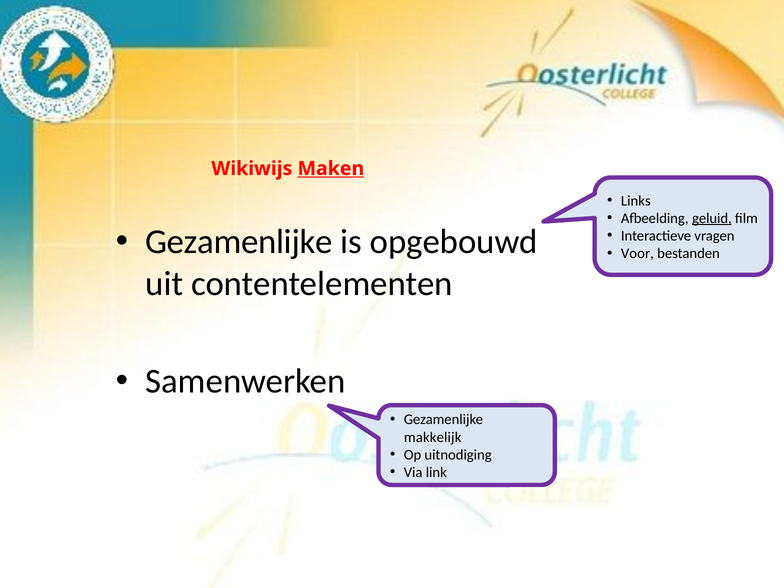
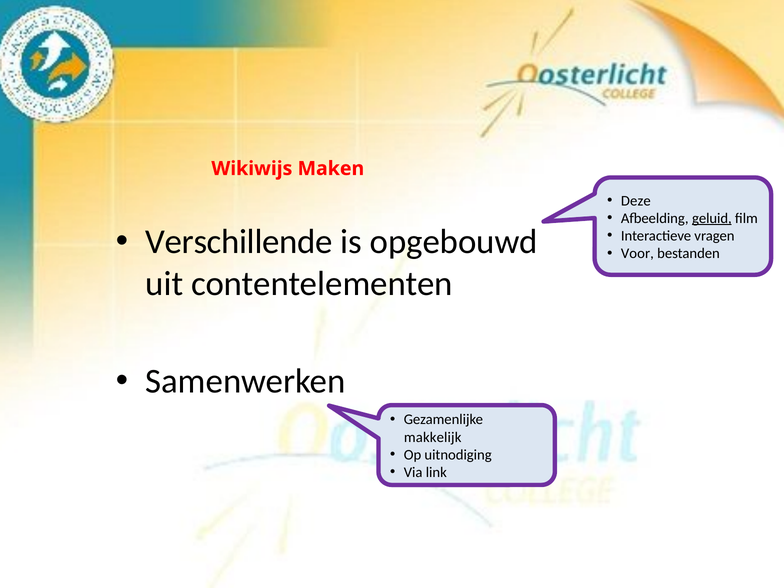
Maken underline: present -> none (331, 169)
Links: Links -> Deze (636, 201)
Gezamenlijke: Gezamenlijke -> Verschillende (239, 242)
